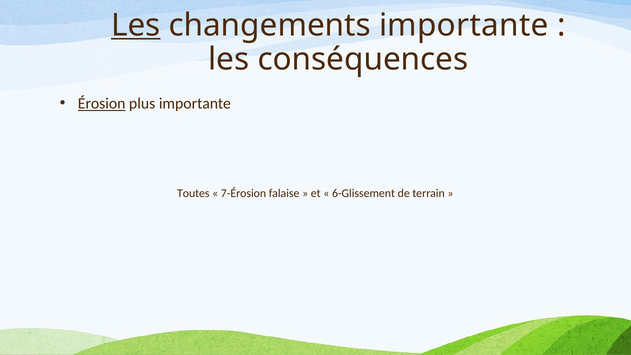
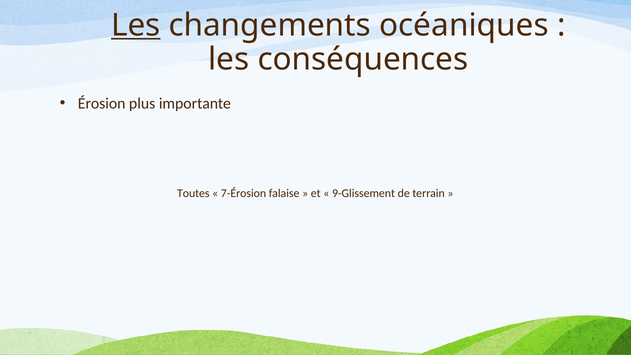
changements importante: importante -> océaniques (464, 25)
Érosion underline: present -> none (102, 104)
6-Glissement: 6-Glissement -> 9-Glissement (364, 193)
